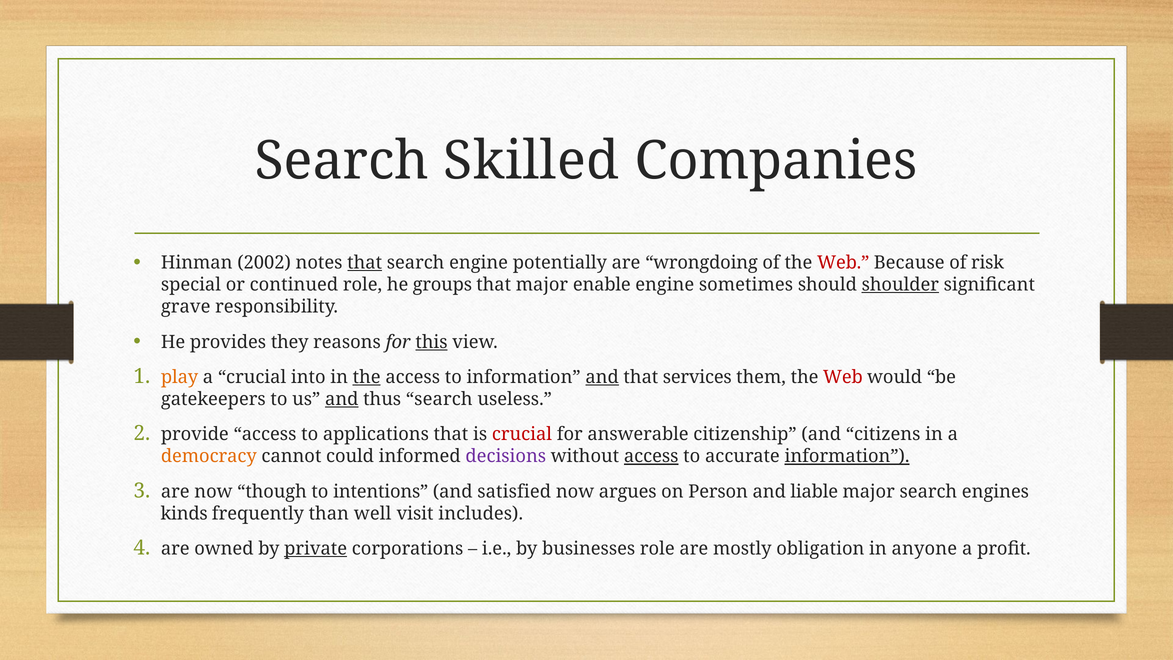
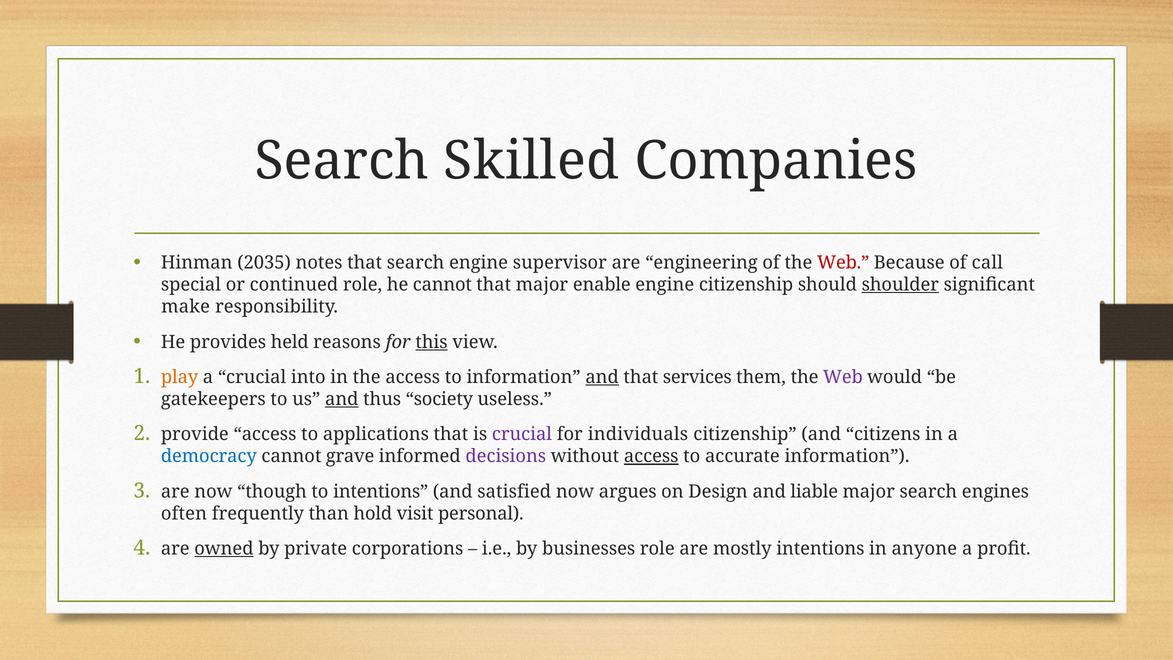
2002: 2002 -> 2035 (264, 263)
that underline: present -> none (365, 263)
potentially: potentially -> supervisor (560, 263)
wrongdoing: wrongdoing -> engineering (701, 263)
risk: risk -> call (987, 263)
he groups: groups -> cannot (442, 285)
engine sometimes: sometimes -> citizenship (746, 285)
grave: grave -> make (186, 307)
they: they -> held (290, 342)
the underline: present -> none (367, 377)
Web colour: red -> purple (843, 377)
thus search: search -> society (439, 399)
crucial colour: red -> purple (522, 434)
answerable: answerable -> individuals (638, 434)
democracy colour: orange -> blue (209, 456)
could: could -> grave (350, 456)
information underline: present -> none (847, 456)
Person: Person -> Design (718, 491)
kinds: kinds -> often (184, 513)
well: well -> hold (373, 513)
includes: includes -> personal (481, 513)
owned underline: none -> present (224, 549)
private underline: present -> none (316, 549)
mostly obligation: obligation -> intentions (820, 549)
